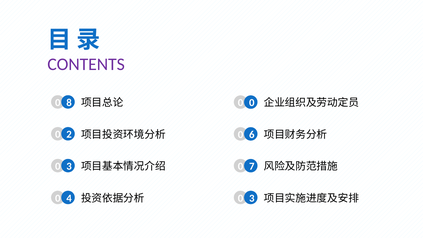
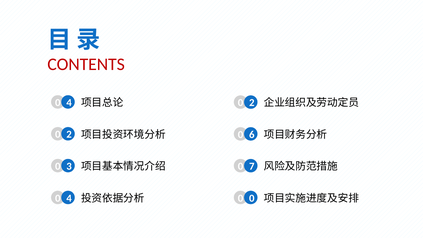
CONTENTS colour: purple -> red (86, 64)
8: 8 -> 4 (69, 103)
0: 0 -> 2 (252, 103)
3: 3 -> 0 (252, 198)
